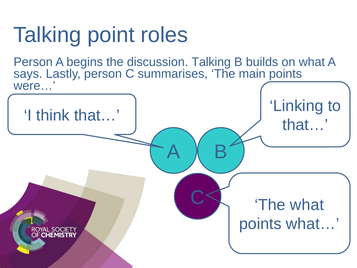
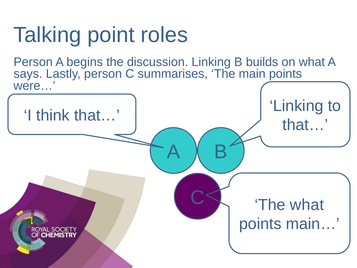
discussion Talking: Talking -> Linking (211, 62)
what…: what… -> main… (313, 224)
